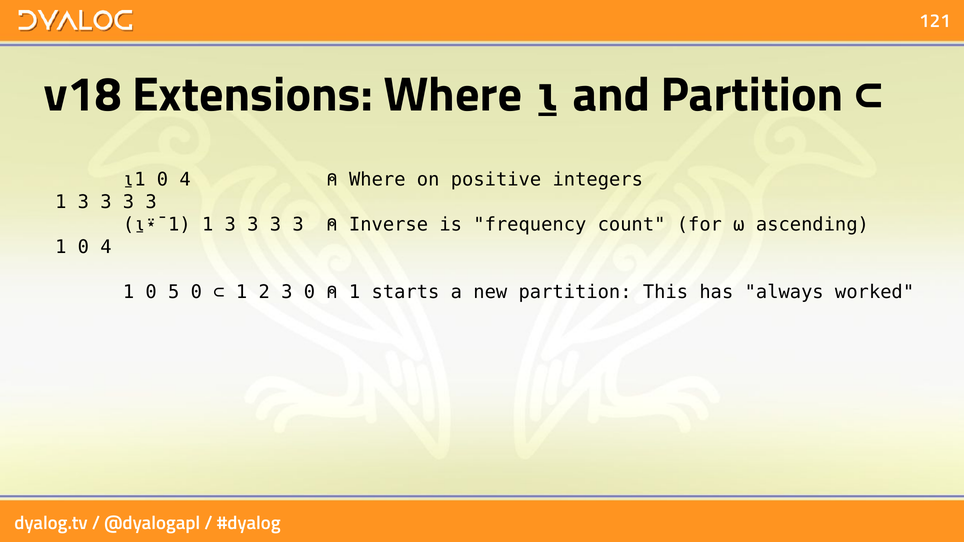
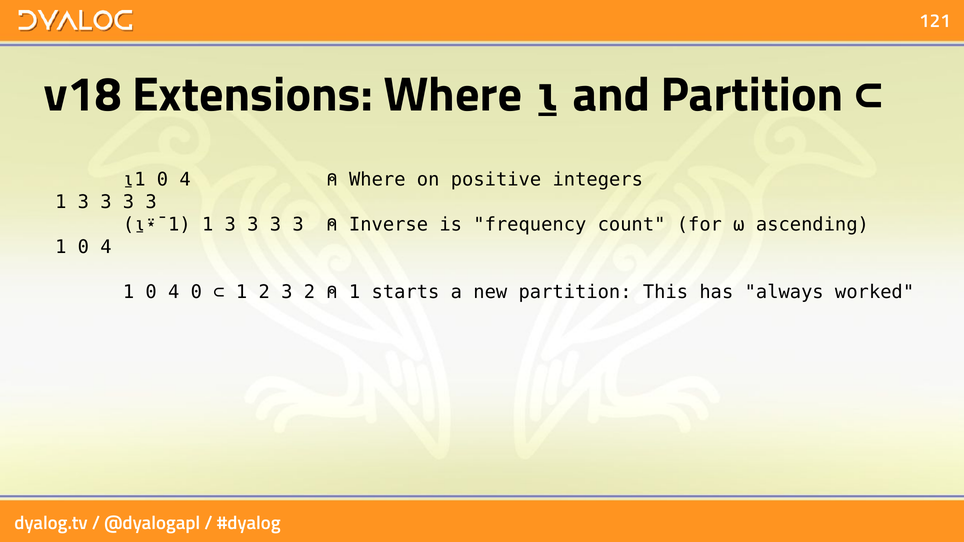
5: 5 -> 4 (174, 292)
3 0: 0 -> 2 (309, 292)
